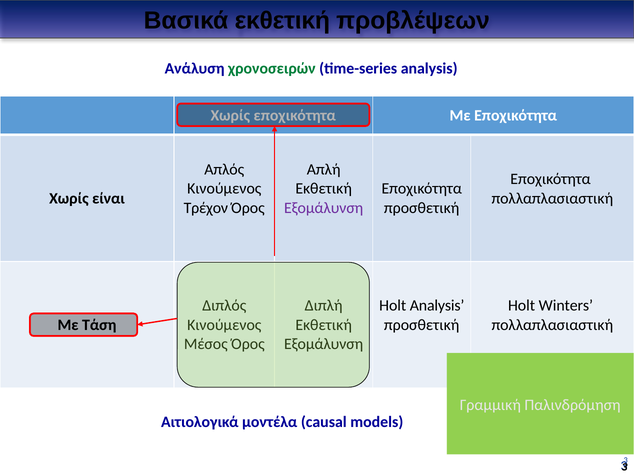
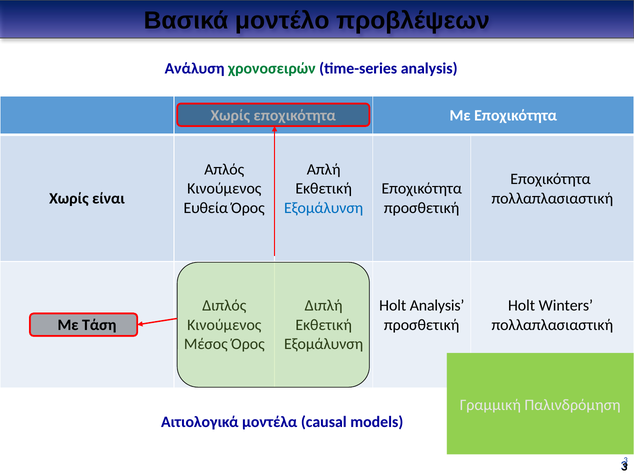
Βασικά εκθετική: εκθετική -> μοντέλο (282, 21)
Τρέχον: Τρέχον -> Ευθεία (206, 208)
Εξομάλυνση colour: purple -> blue (324, 208)
